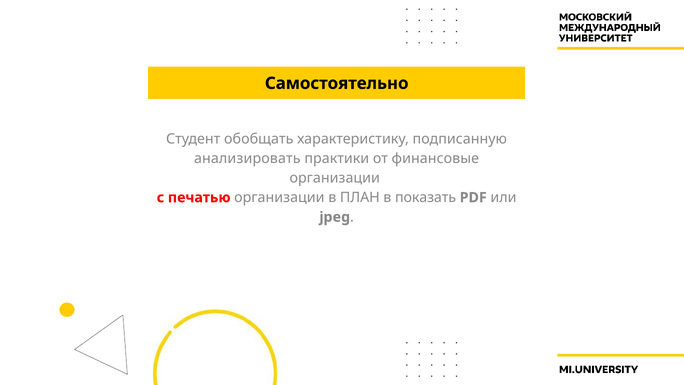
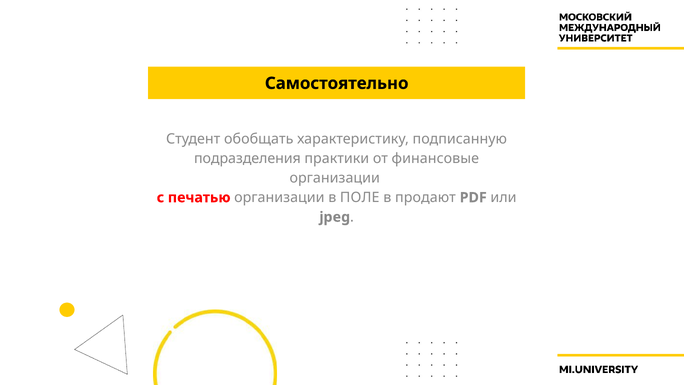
анализировать: анализировать -> подразделения (247, 158)
ПЛАН: ПЛАН -> ПОЛЕ (360, 197)
показать: показать -> продают (425, 197)
